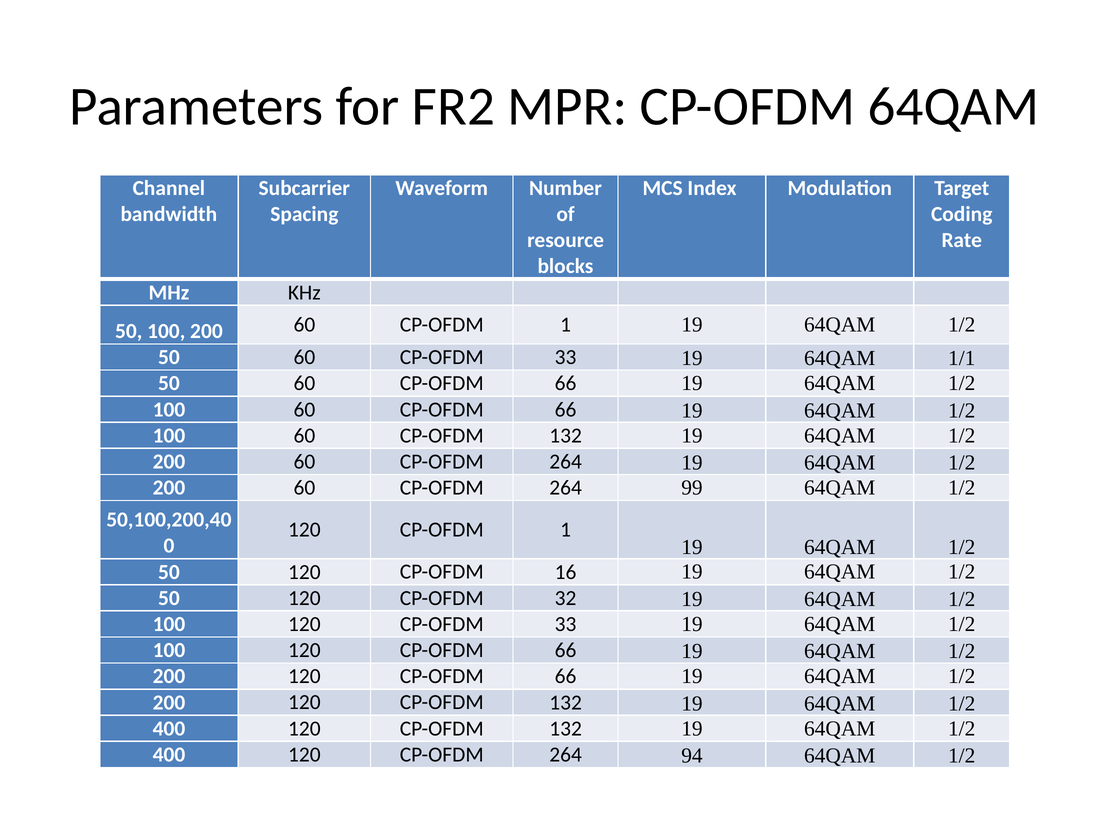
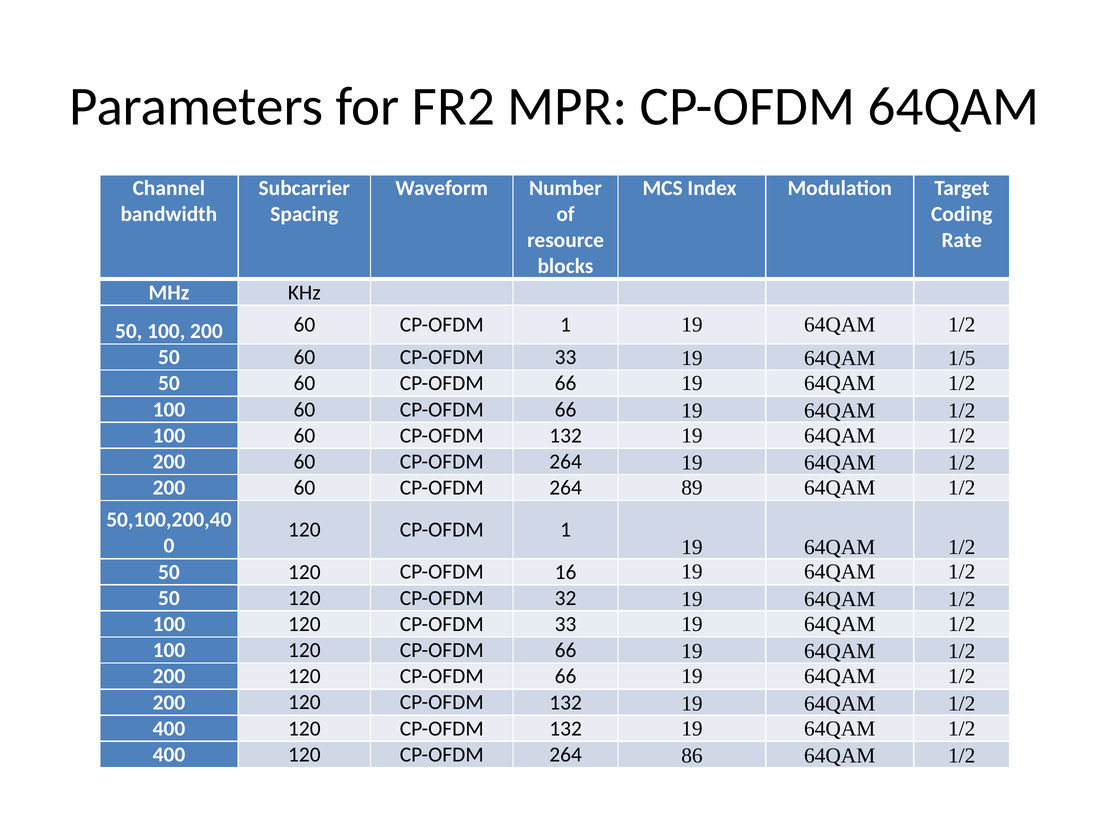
1/1: 1/1 -> 1/5 (962, 358)
99: 99 -> 89 (692, 488)
94: 94 -> 86 (692, 756)
